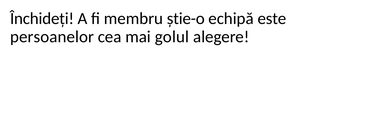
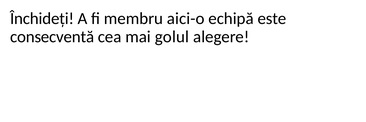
știe-o: știe-o -> aici-o (186, 19)
persoanelor: persoanelor -> consecventă (52, 37)
